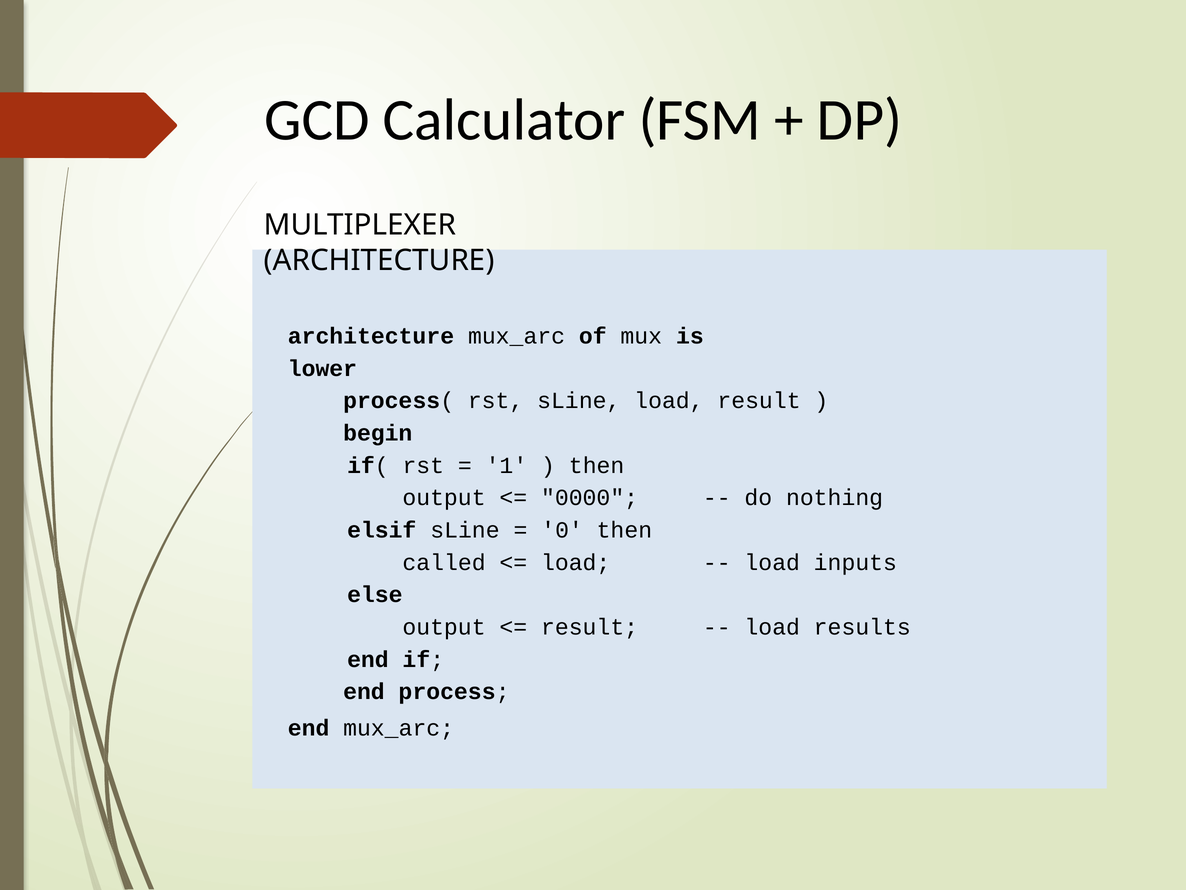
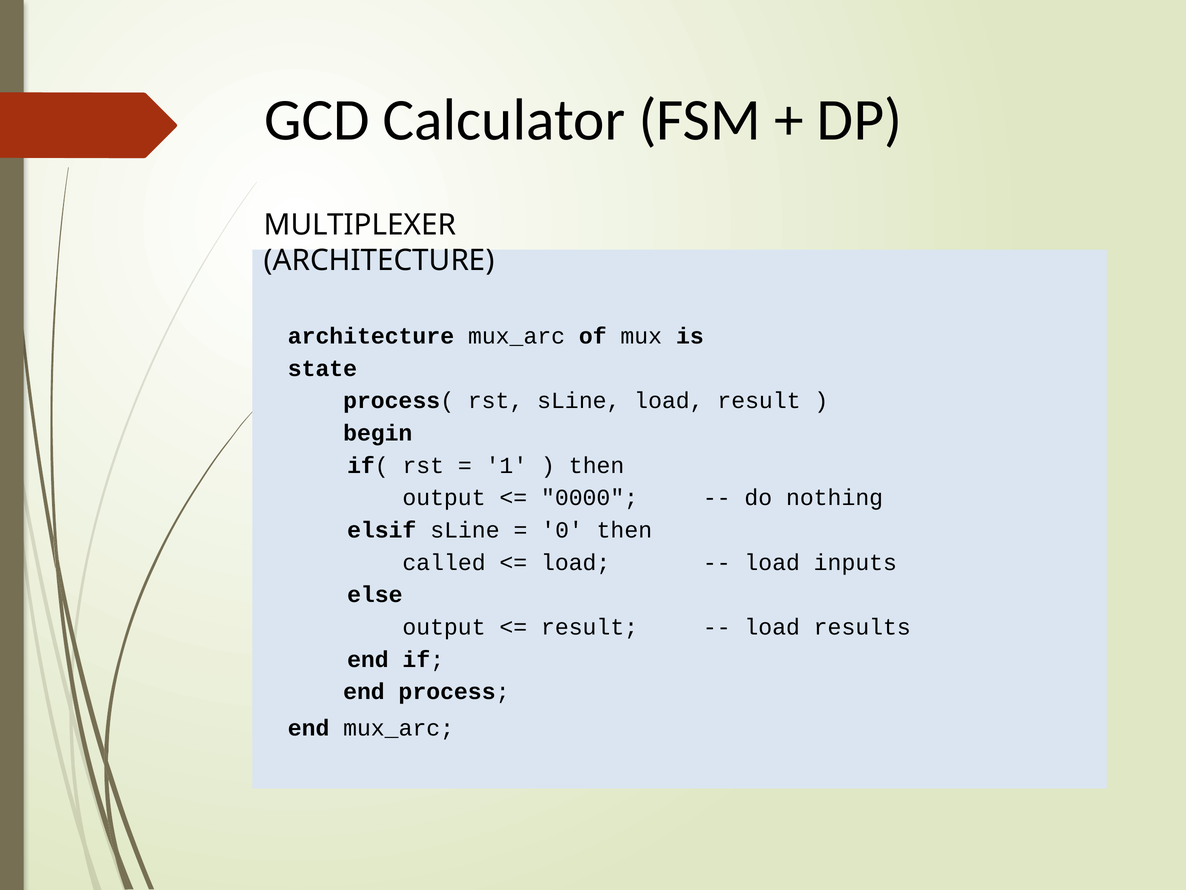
lower: lower -> state (322, 368)
